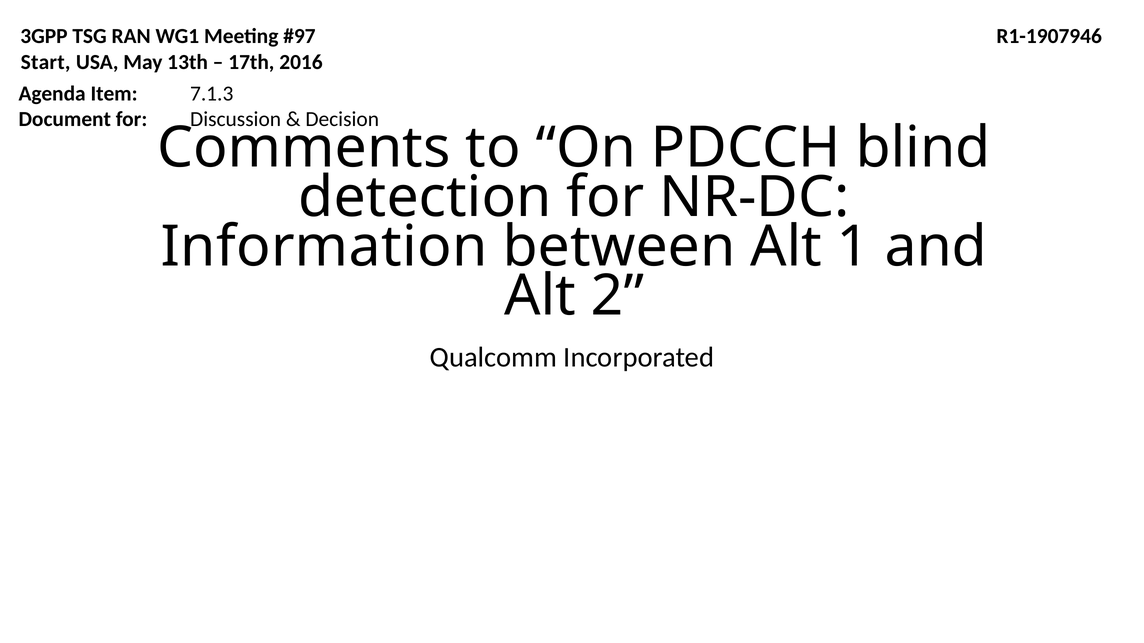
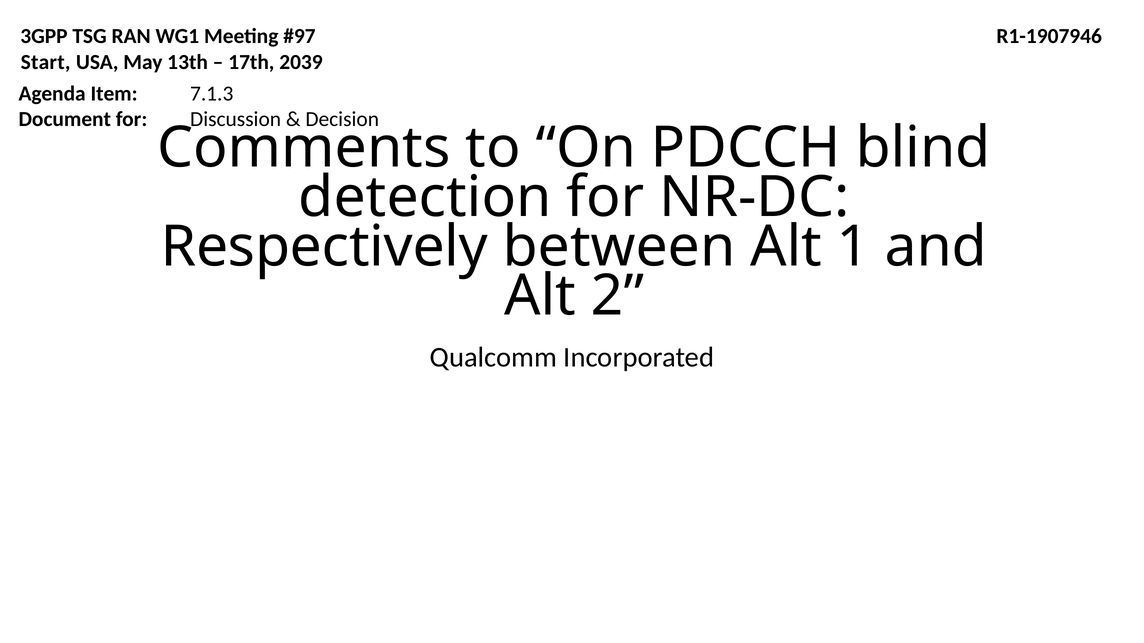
2016: 2016 -> 2039 (301, 62)
Information: Information -> Respectively (324, 247)
